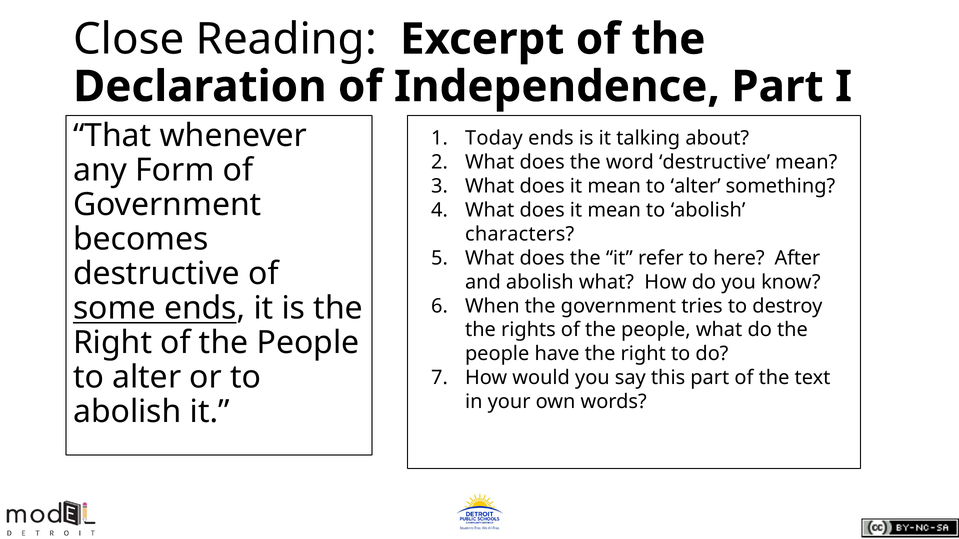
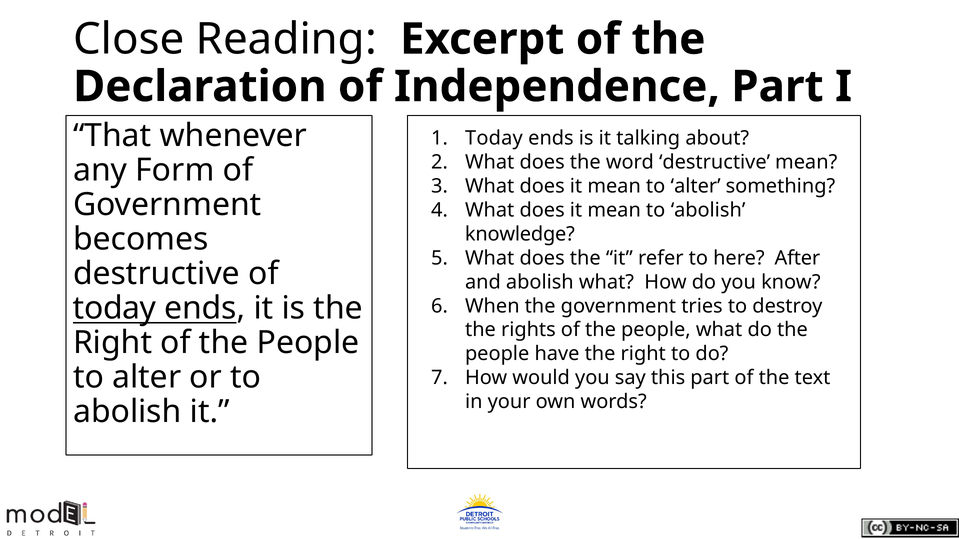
characters: characters -> knowledge (520, 234)
some: some -> today (115, 309)
